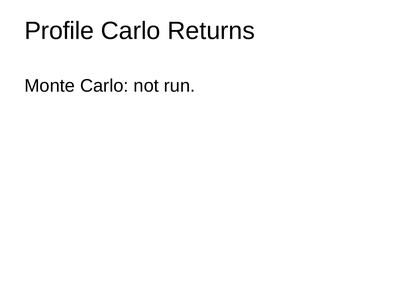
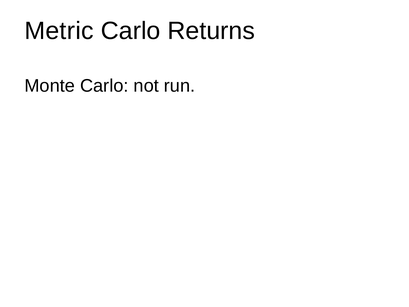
Profile: Profile -> Metric (59, 31)
